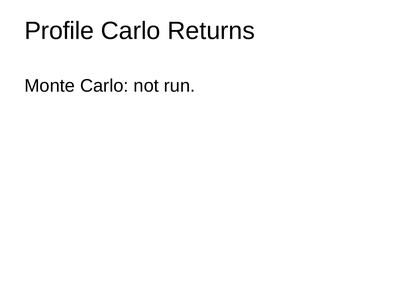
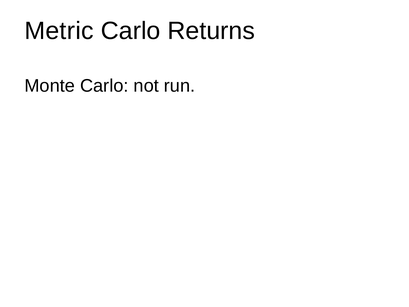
Profile: Profile -> Metric (59, 31)
